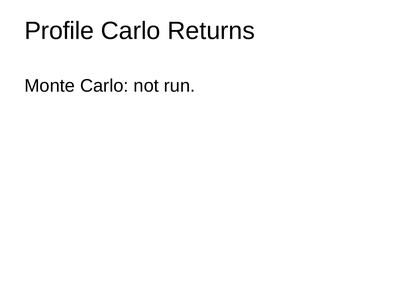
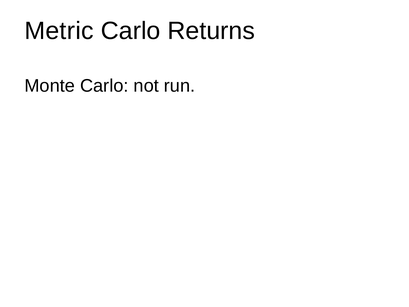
Profile: Profile -> Metric (59, 31)
